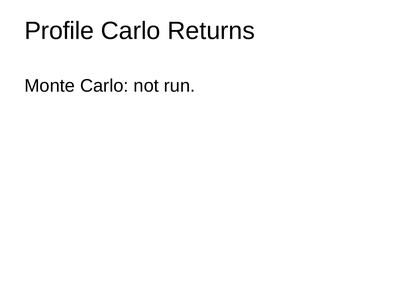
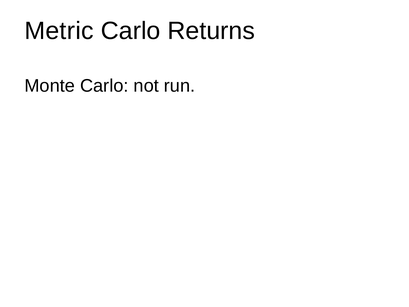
Profile: Profile -> Metric (59, 31)
